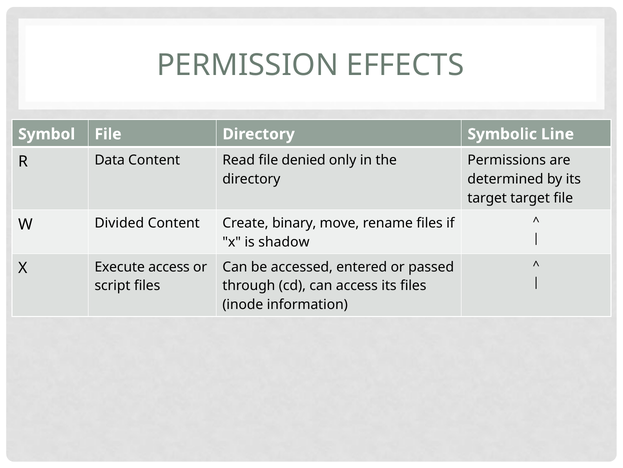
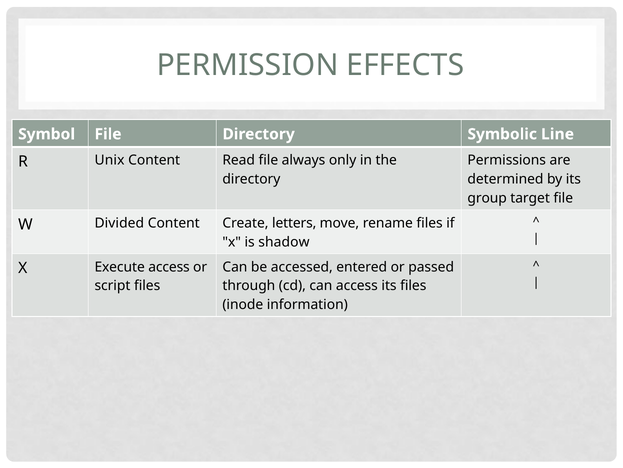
Data: Data -> Unix (110, 160)
denied: denied -> always (304, 160)
target: target -> group (487, 198)
binary: binary -> letters (294, 223)
